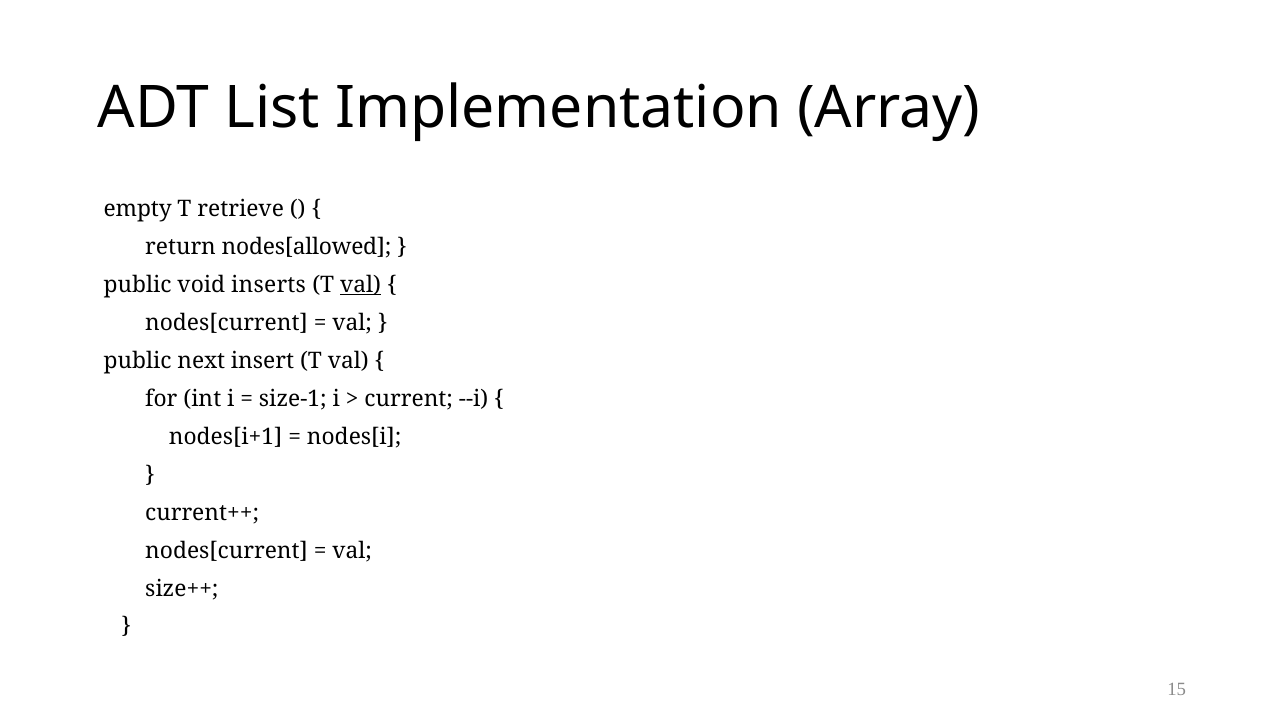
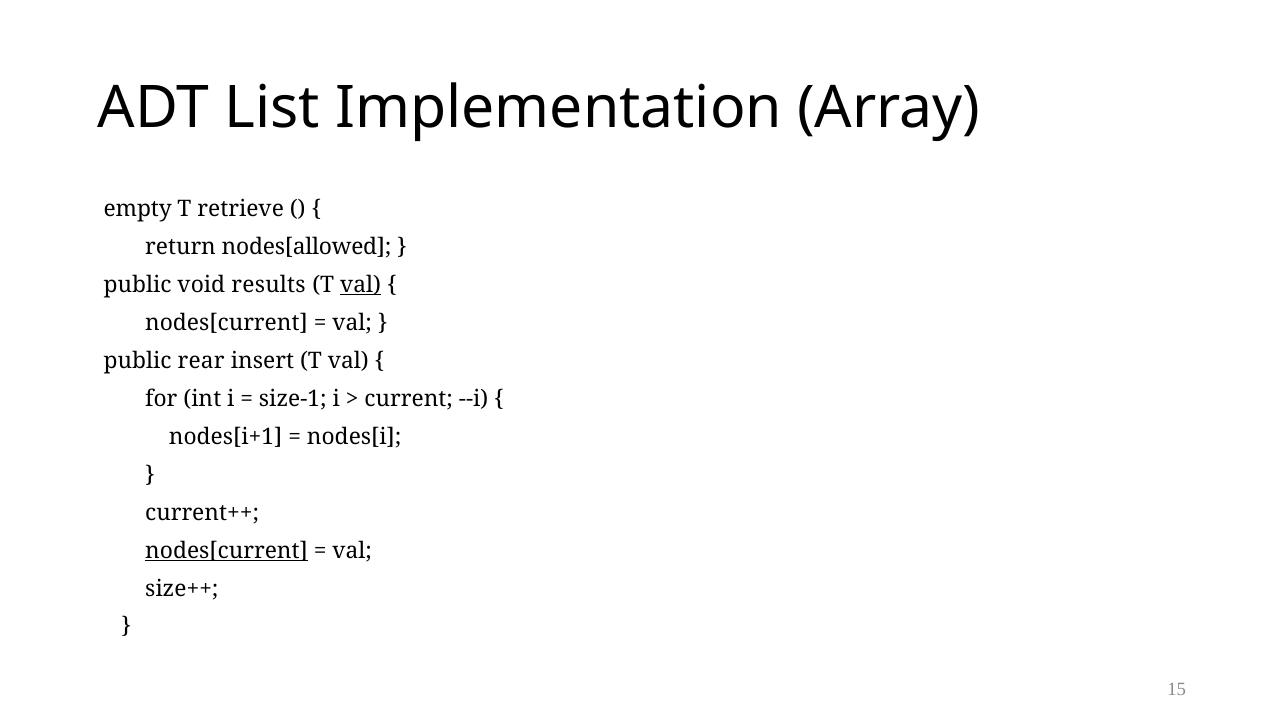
inserts: inserts -> results (269, 285)
next: next -> rear (201, 361)
nodes[current underline: none -> present (227, 551)
